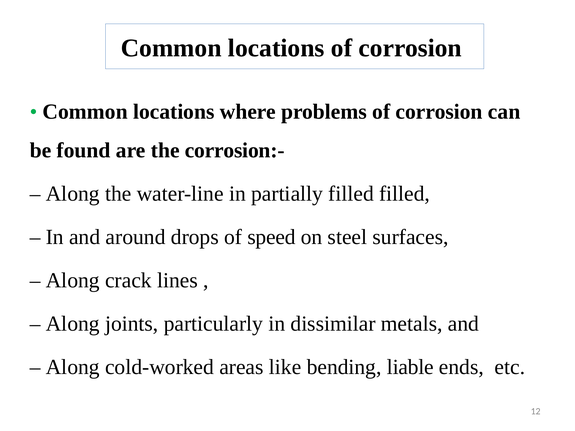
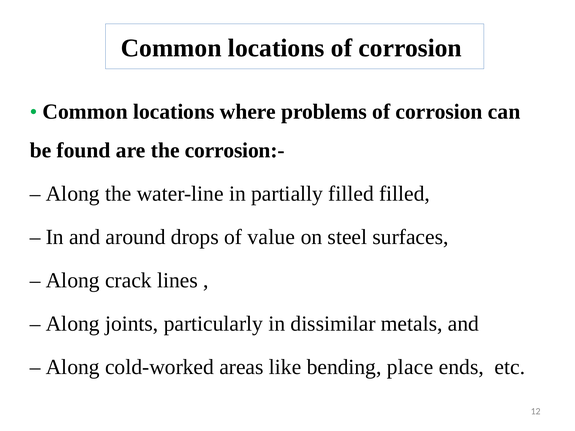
speed: speed -> value (271, 237)
liable: liable -> place (410, 367)
